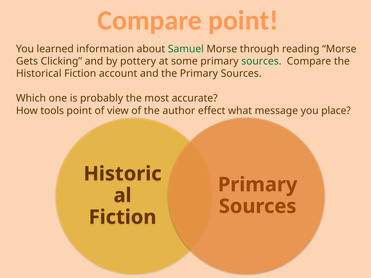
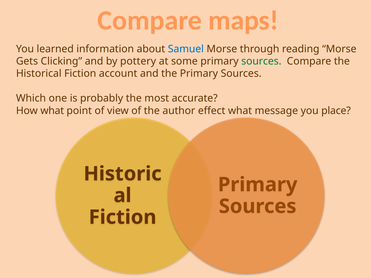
Compare point: point -> maps (243, 20)
Samuel colour: green -> blue (186, 49)
How tools: tools -> what (52, 111)
